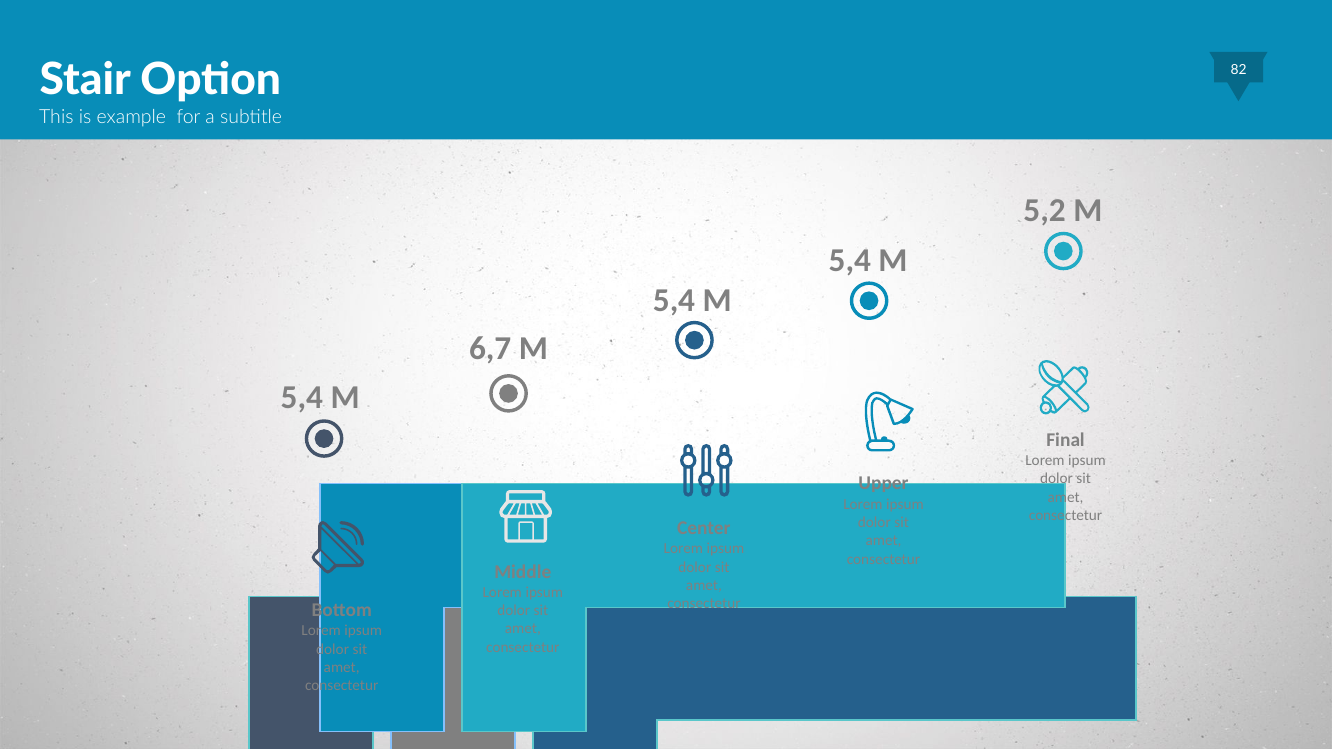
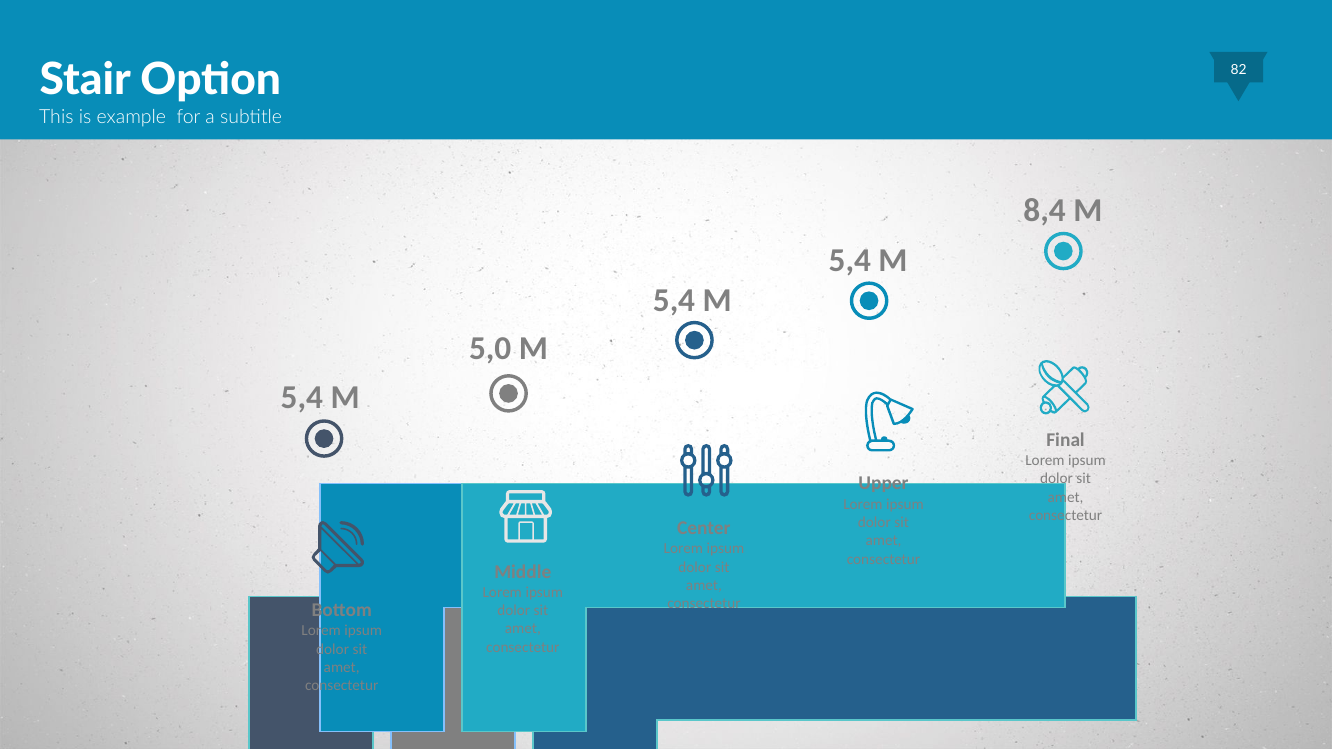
5,2: 5,2 -> 8,4 (1045, 211)
6,7: 6,7 -> 5,0 (490, 348)
